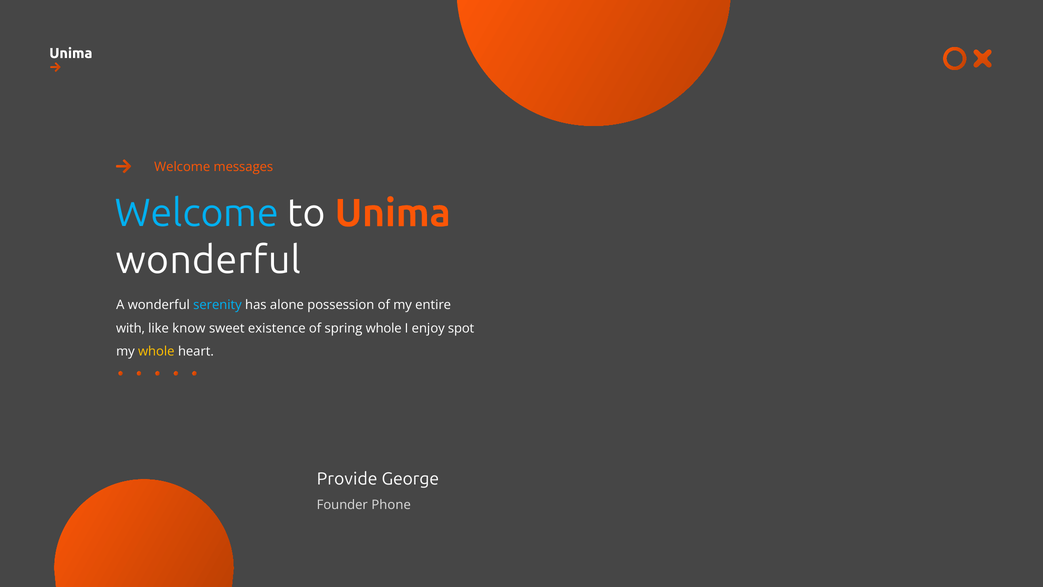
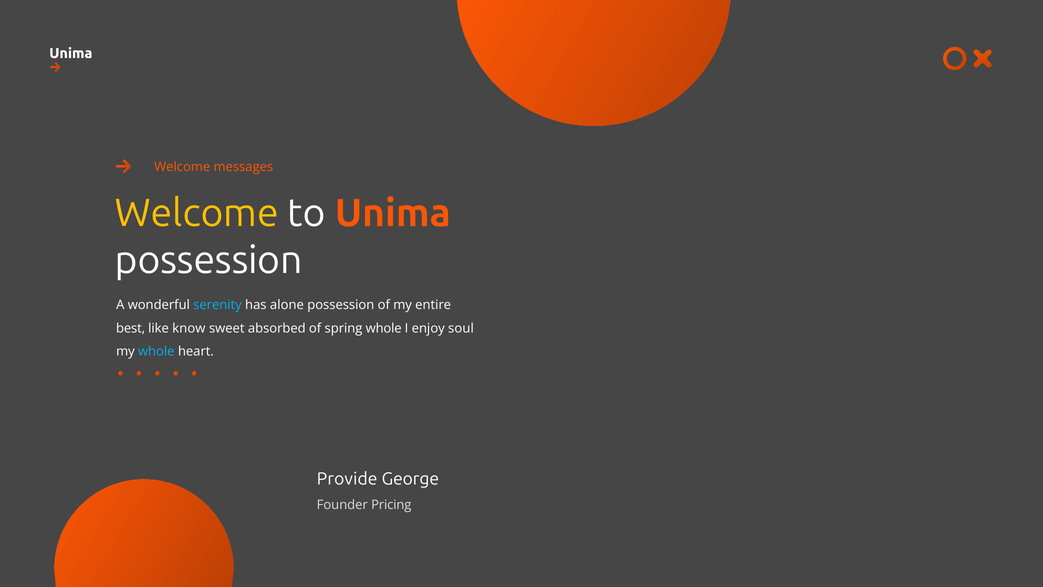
Welcome colour: light blue -> yellow (197, 213)
wonderful: wonderful -> possession (209, 260)
with: with -> best (131, 328)
existence: existence -> absorbed (277, 328)
spot: spot -> soul (461, 328)
whole colour: yellow -> light blue (156, 351)
Phone: Phone -> Pricing (391, 505)
